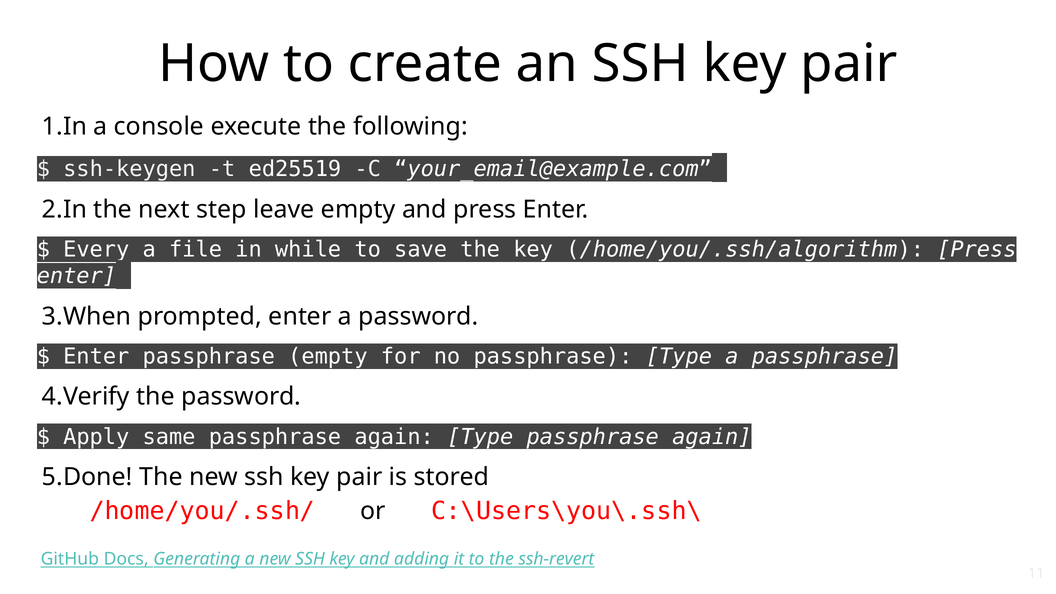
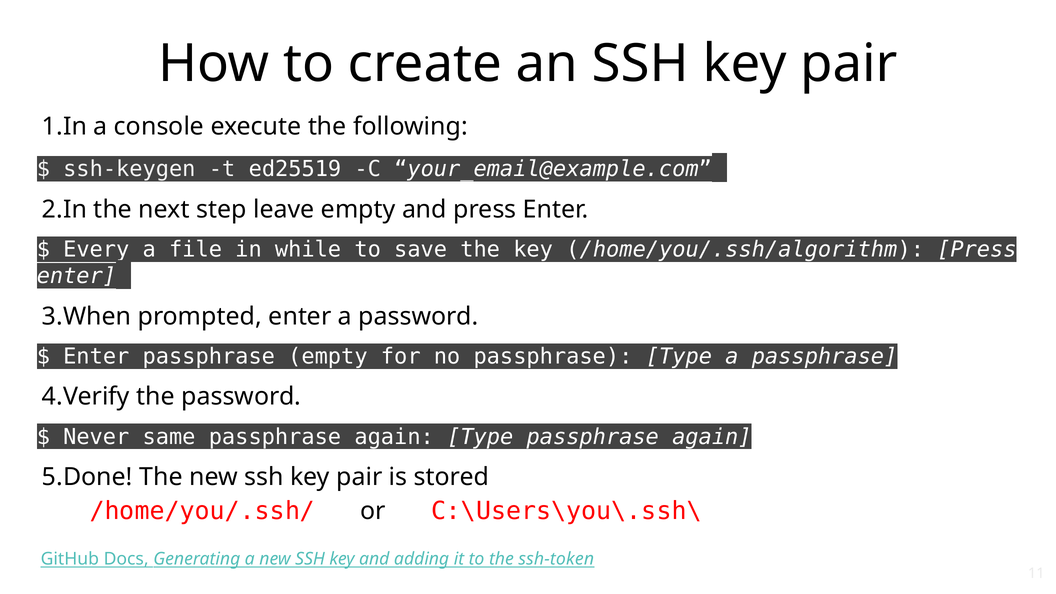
Apply: Apply -> Never (96, 437)
ssh-revert: ssh-revert -> ssh-token (556, 559)
